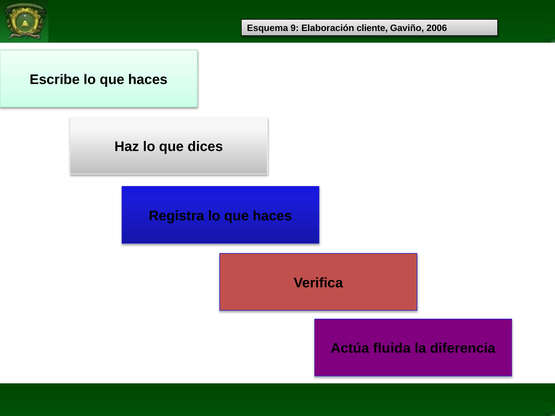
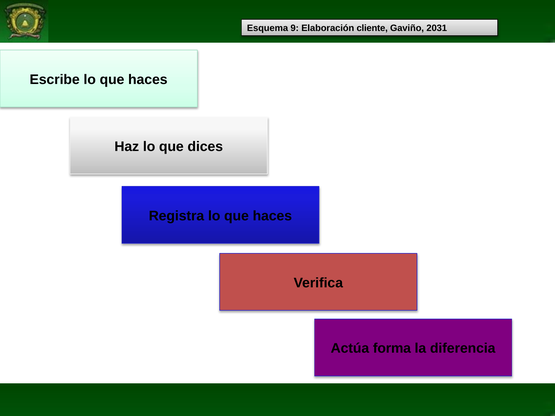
2006: 2006 -> 2031 (437, 28)
fluida: fluida -> forma (392, 349)
